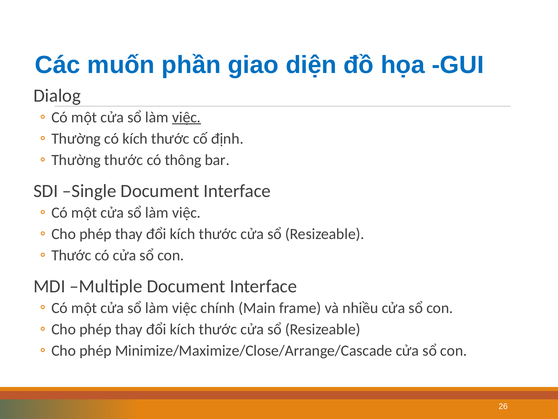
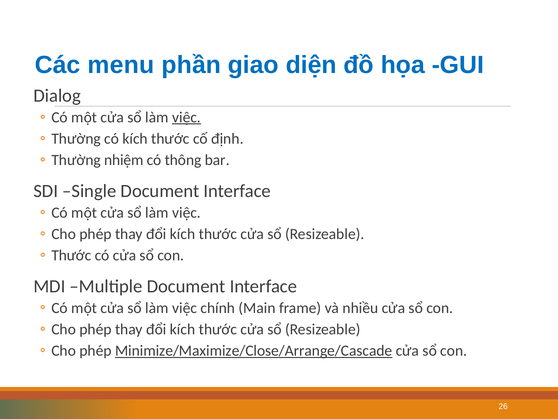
muốn: muốn -> menu (121, 65)
Thường thước: thước -> nhiệm (124, 160)
Minimize/Maximize/Close/Arrange/Cascade underline: none -> present (254, 350)
